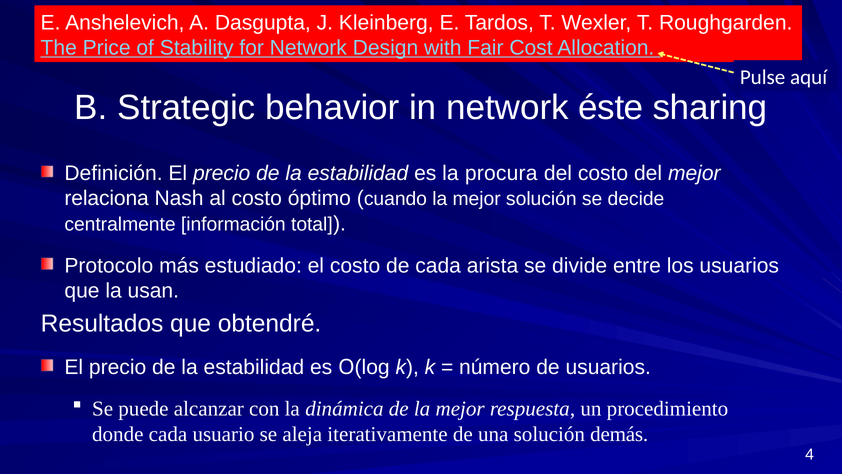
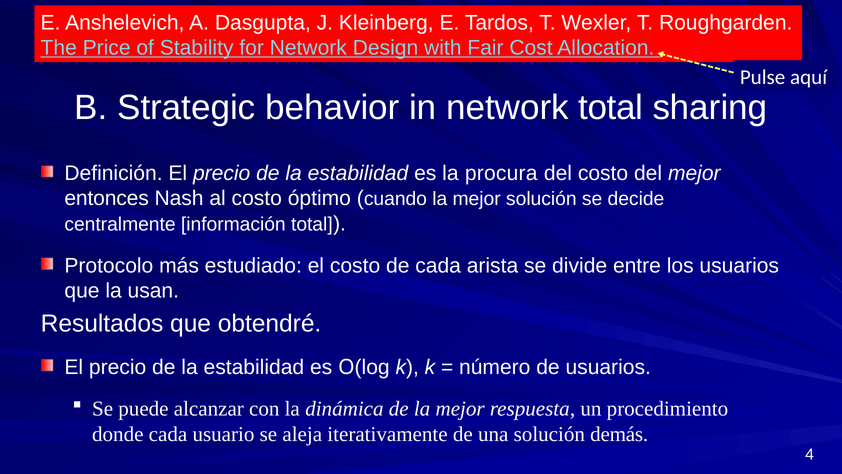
network éste: éste -> total (611, 108)
relaciona: relaciona -> entonces (107, 198)
